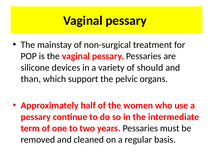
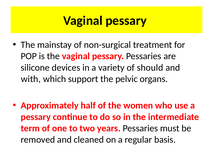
than: than -> with (31, 79)
